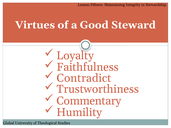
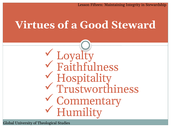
Contradict: Contradict -> Hospitality (84, 78)
